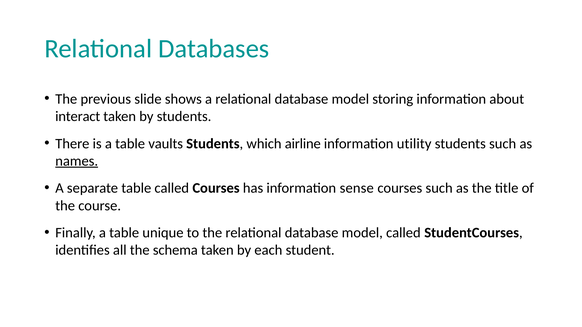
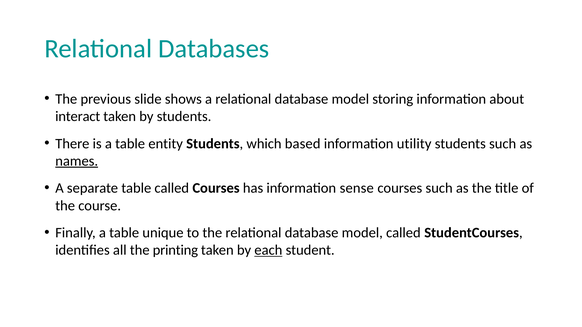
vaults: vaults -> entity (166, 144)
airline: airline -> based (303, 144)
schema: schema -> printing (175, 250)
each underline: none -> present (268, 250)
